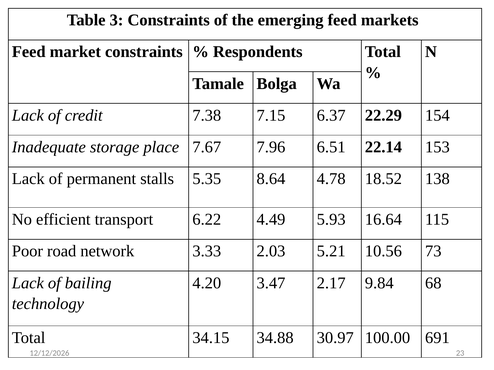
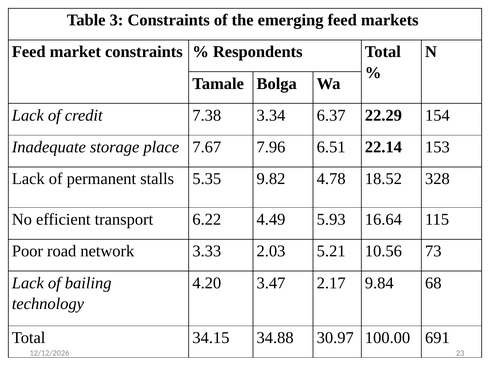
7.15: 7.15 -> 3.34 (271, 116)
8.64: 8.64 -> 9.82 (271, 179)
138: 138 -> 328 (437, 179)
